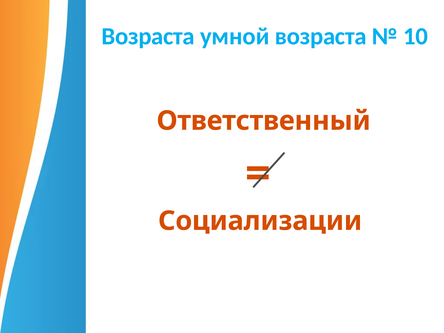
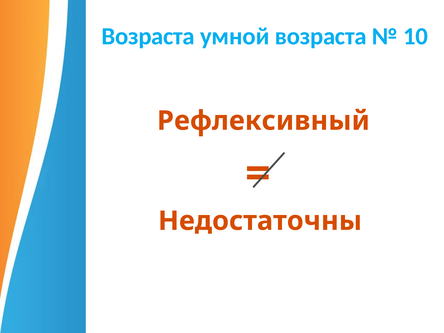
Ответственный: Ответственный -> Рефлексивный (263, 121)
Социализации: Социализации -> Недостаточны (260, 221)
